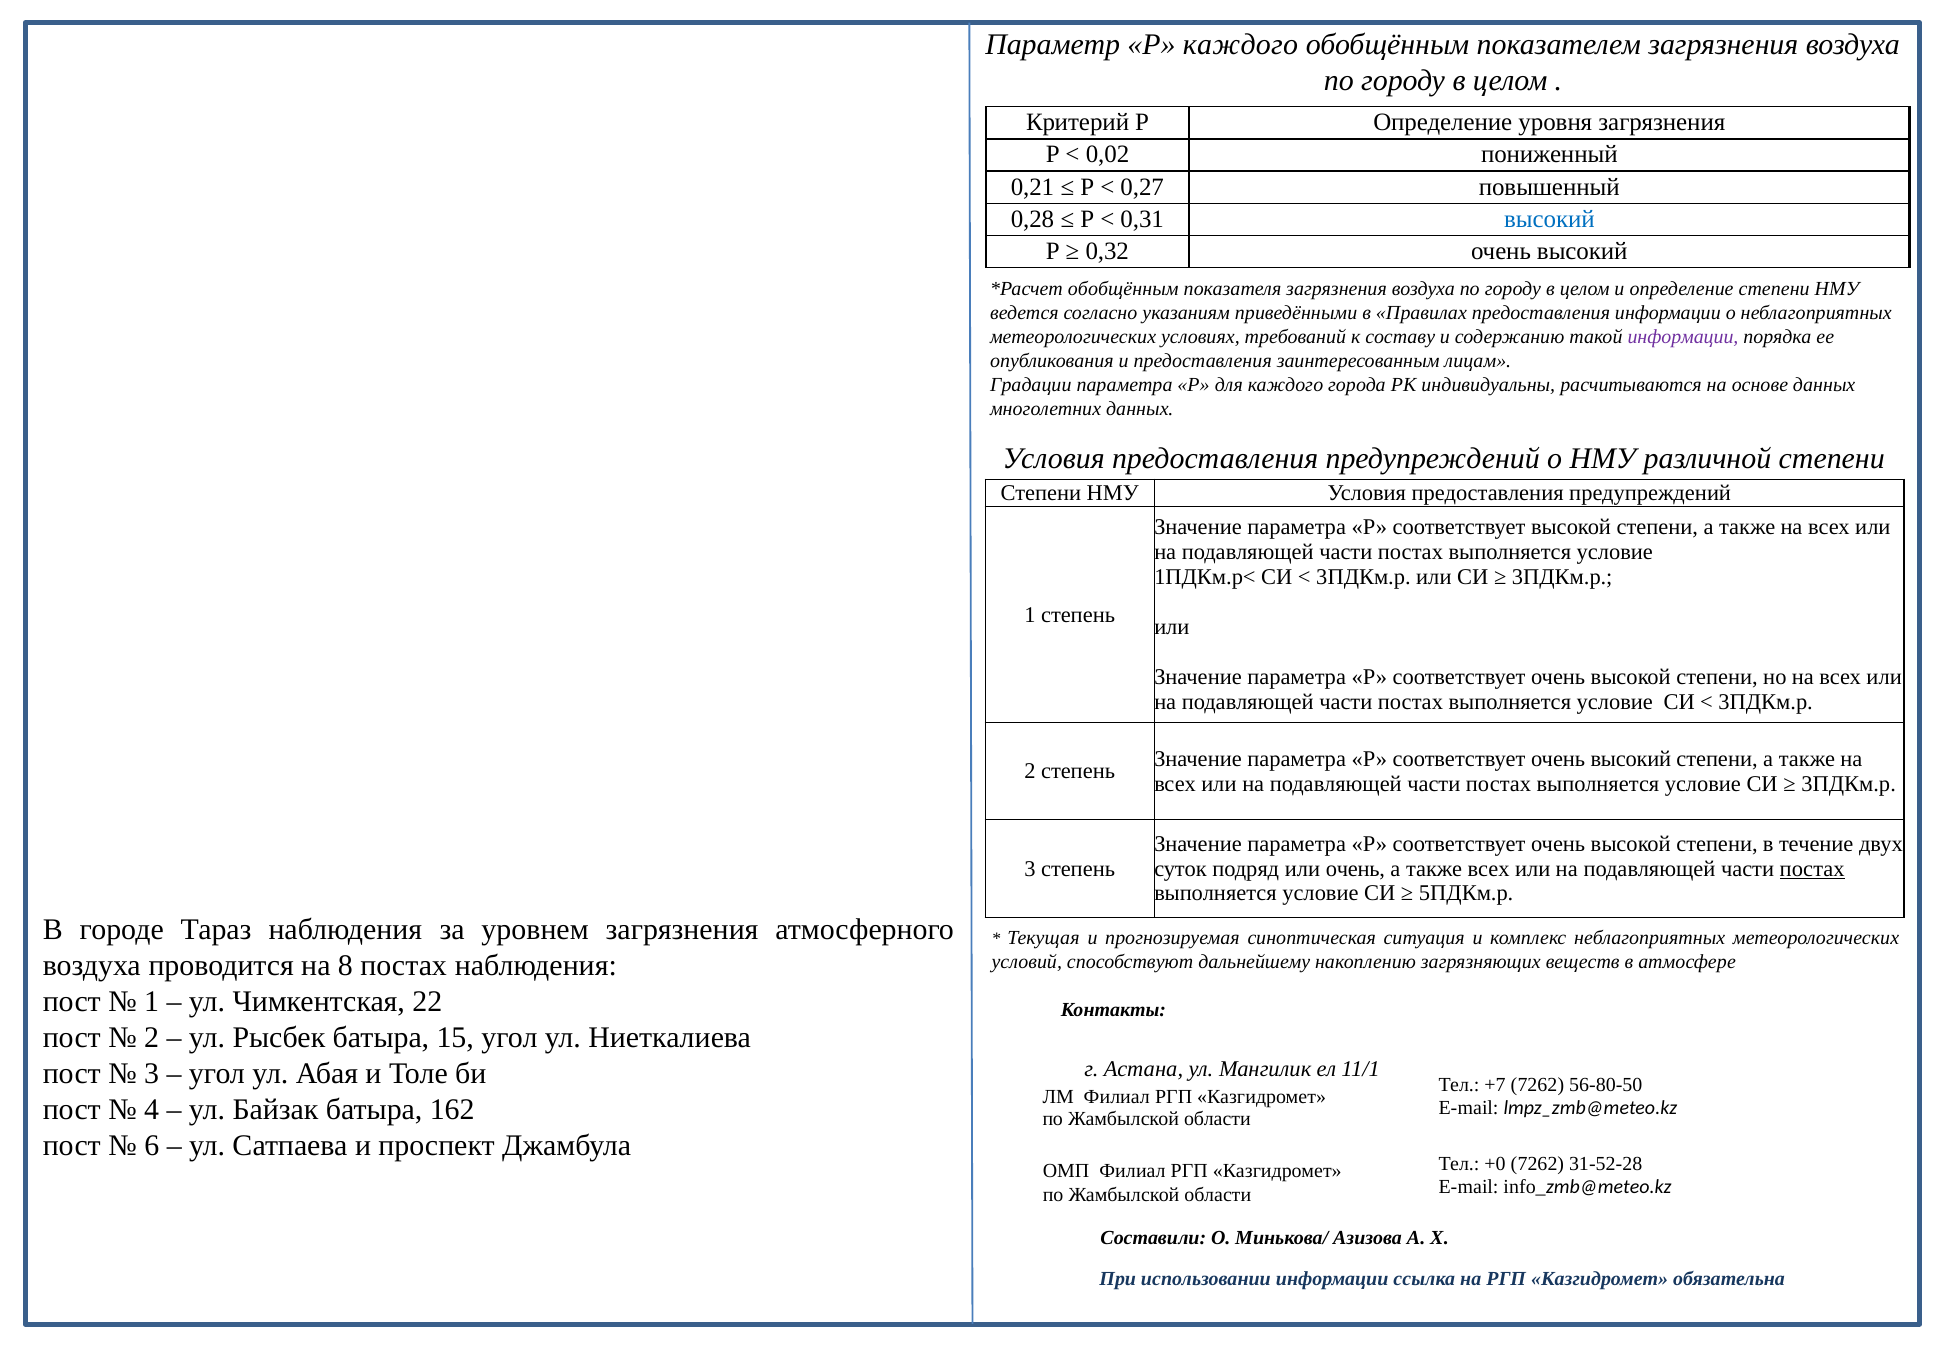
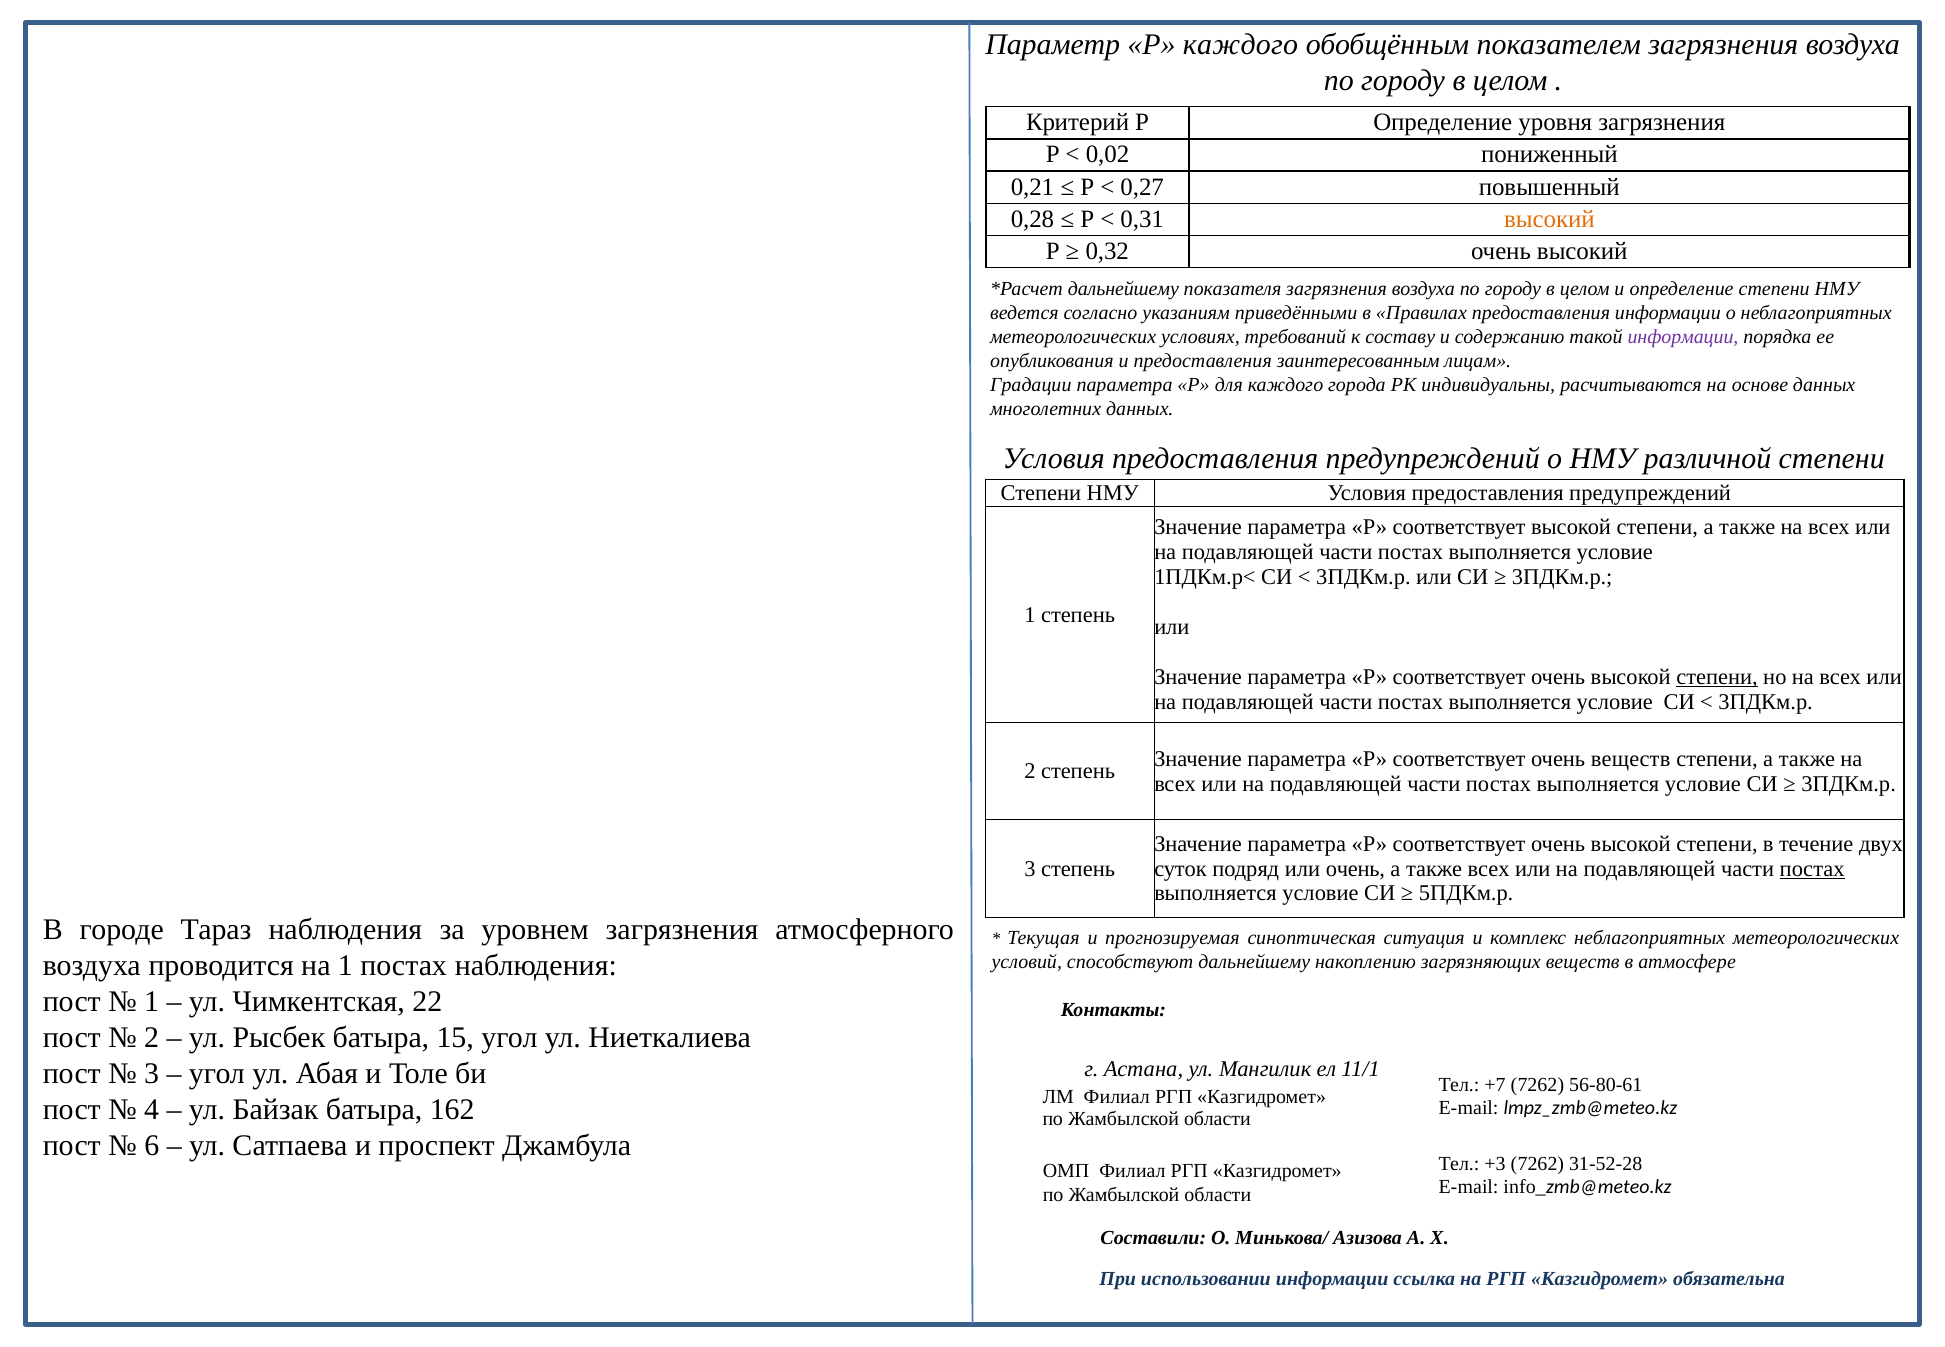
высокий colour: blue -> orange (1549, 219)
обобщённым: обобщённым -> дальнейшему (1123, 289)
степени underline: none -> present (1717, 677)
соответствует очень высокий: высокий -> веществ (1631, 759)
на 8: 8 -> 1 (345, 965)
56-80-50: 56-80-50 -> 56-80-61 (1606, 1085)
+0: +0 -> +3 (1495, 1163)
